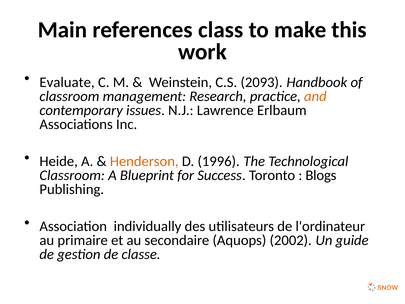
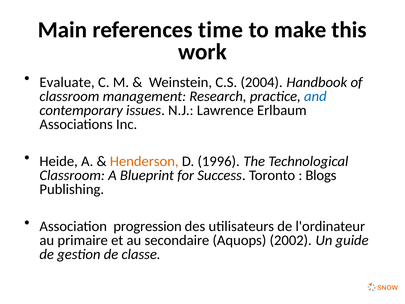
class: class -> time (221, 30)
2093: 2093 -> 2004 (262, 82)
and colour: orange -> blue (315, 96)
individually: individually -> progression (148, 226)
